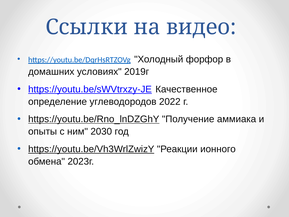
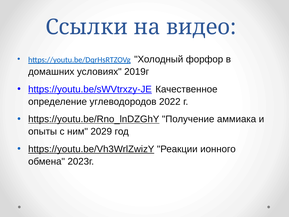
2030: 2030 -> 2029 (101, 131)
